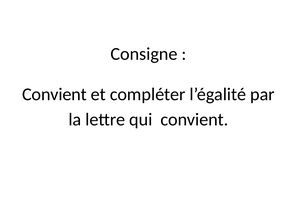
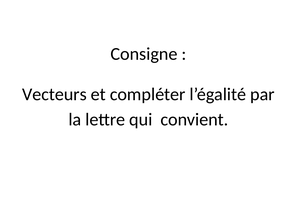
Convient: Convient -> Vecteurs (54, 95)
